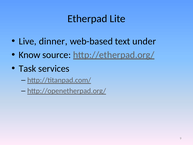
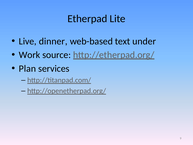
Know: Know -> Work (29, 55)
Task: Task -> Plan (27, 68)
